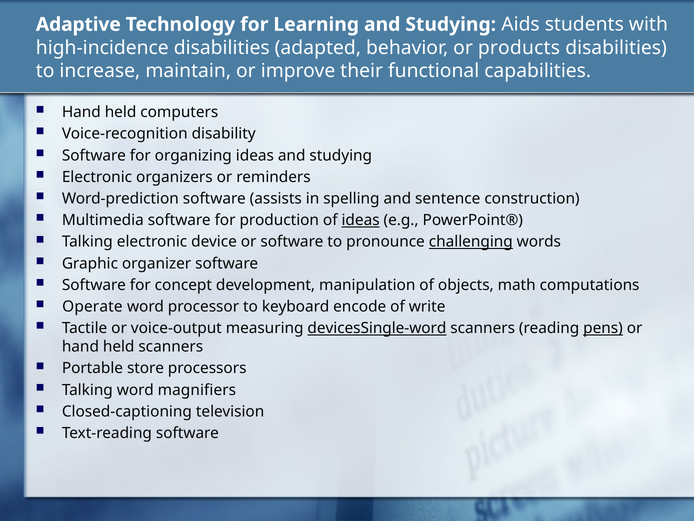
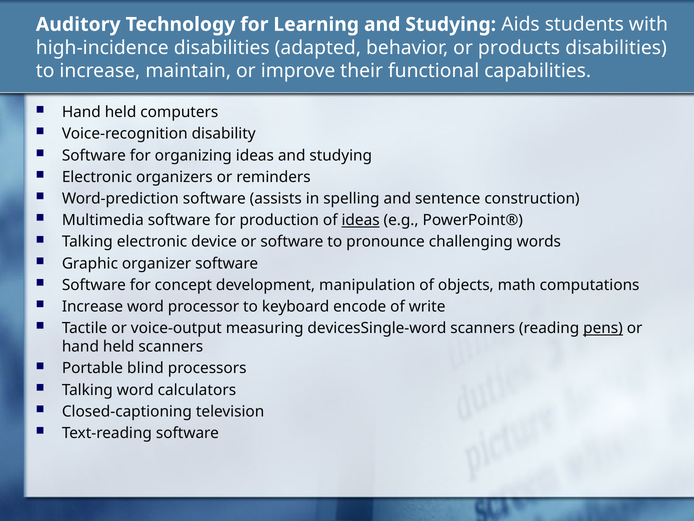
Adaptive: Adaptive -> Auditory (78, 24)
challenging underline: present -> none (471, 242)
Operate: Operate -> Increase (93, 306)
devicesSingle-word underline: present -> none (377, 328)
store: store -> blind (145, 368)
magnifiers: magnifiers -> calculators (197, 390)
